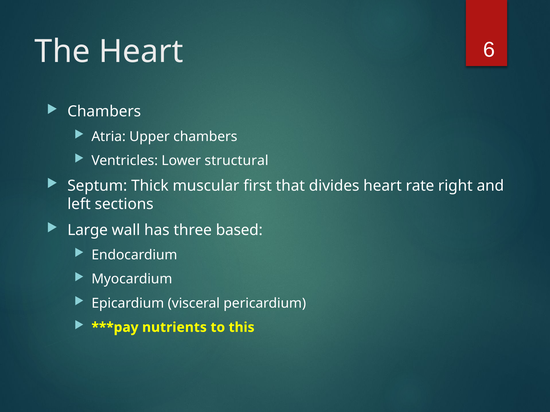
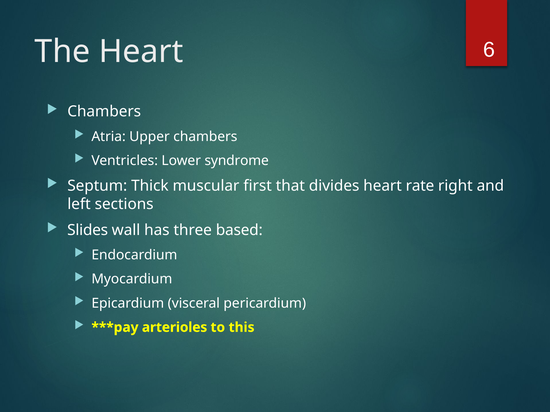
structural: structural -> syndrome (237, 161)
Large: Large -> Slides (88, 230)
nutrients: nutrients -> arterioles (175, 328)
